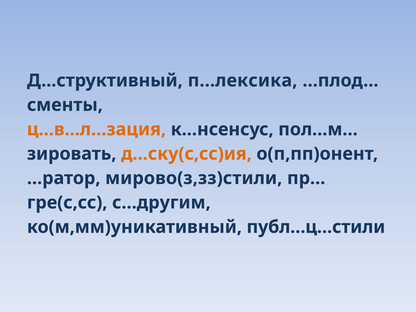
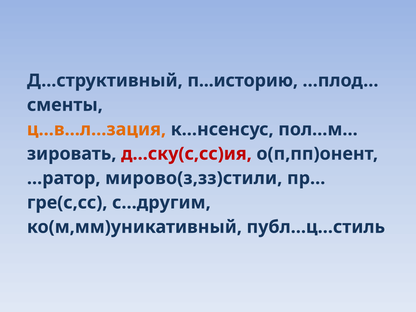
п...лексика: п...лексика -> п...историю (243, 81)
д…ску(с,сс)ия colour: orange -> red (186, 154)
публ…ц…стили: публ…ц…стили -> публ…ц…стиль (316, 227)
